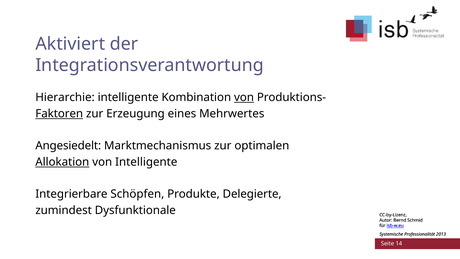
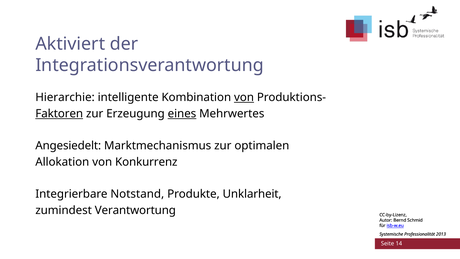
eines underline: none -> present (182, 113)
Allokation underline: present -> none (62, 162)
von Intelligente: Intelligente -> Konkurrenz (146, 162)
Schöpfen: Schöpfen -> Notstand (137, 194)
Delegierte: Delegierte -> Unklarheit (252, 194)
Dysfunktionale: Dysfunktionale -> Verantwortung (135, 210)
